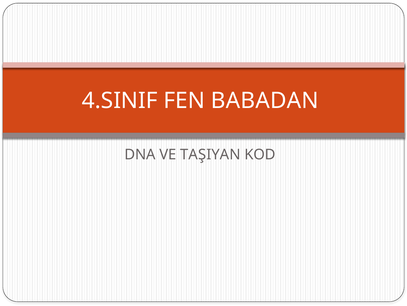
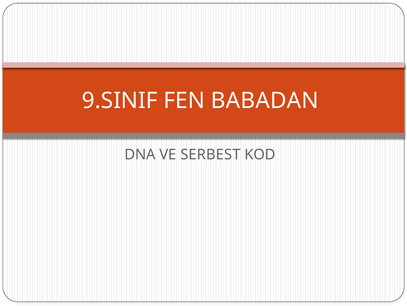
4.SINIF: 4.SINIF -> 9.SINIF (120, 100)
TAŞIYAN: TAŞIYAN -> SERBEST (210, 154)
